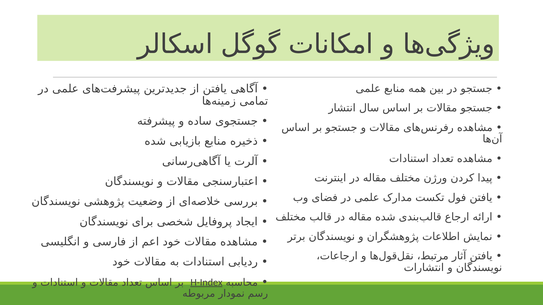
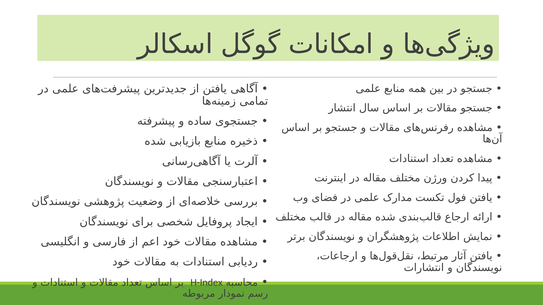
H-Index underline: present -> none (206, 283)
